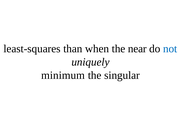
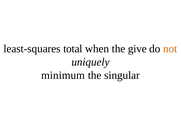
than: than -> total (73, 49)
near: near -> give (137, 49)
not colour: blue -> orange (170, 49)
